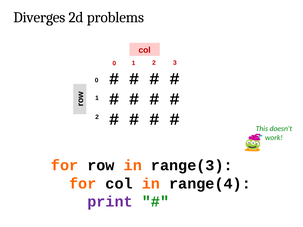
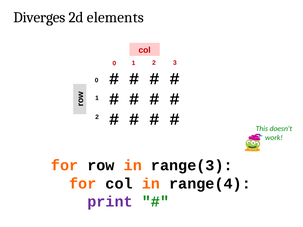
problems: problems -> elements (115, 17)
